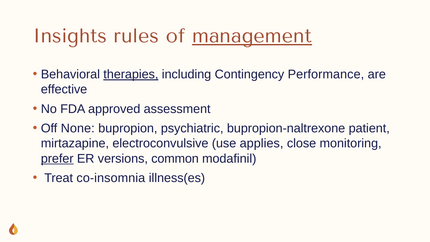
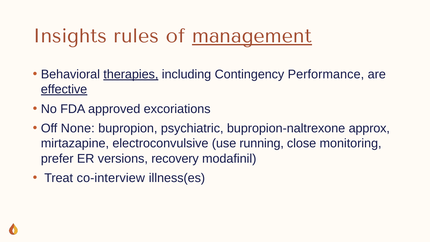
effective underline: none -> present (64, 89)
assessment: assessment -> excoriations (177, 109)
patient: patient -> approx (369, 128)
applies: applies -> running (262, 143)
prefer underline: present -> none (57, 158)
common: common -> recovery (175, 158)
co-insomnia: co-insomnia -> co-interview (111, 178)
